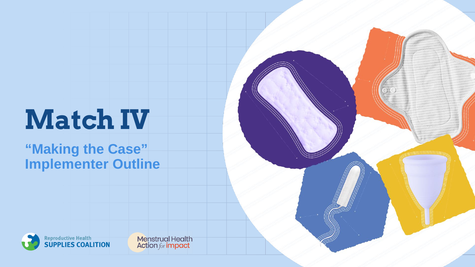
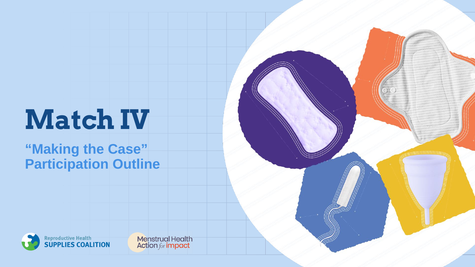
Implementer: Implementer -> Participation (67, 164)
